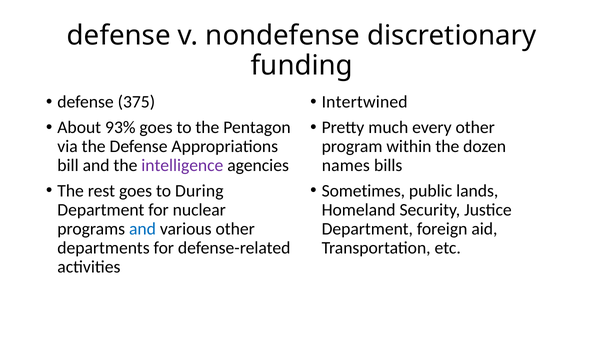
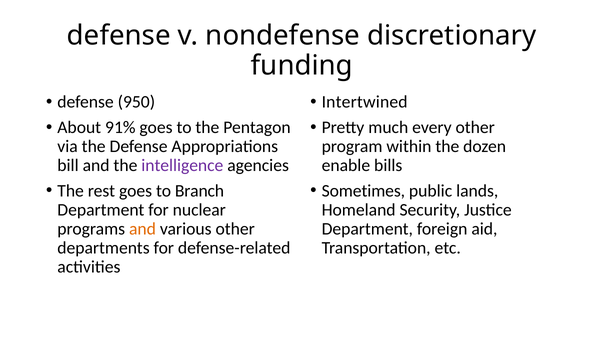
375: 375 -> 950 (136, 102)
93%: 93% -> 91% (120, 127)
names: names -> enable (346, 165)
During: During -> Branch (199, 191)
and colour: blue -> orange (143, 229)
